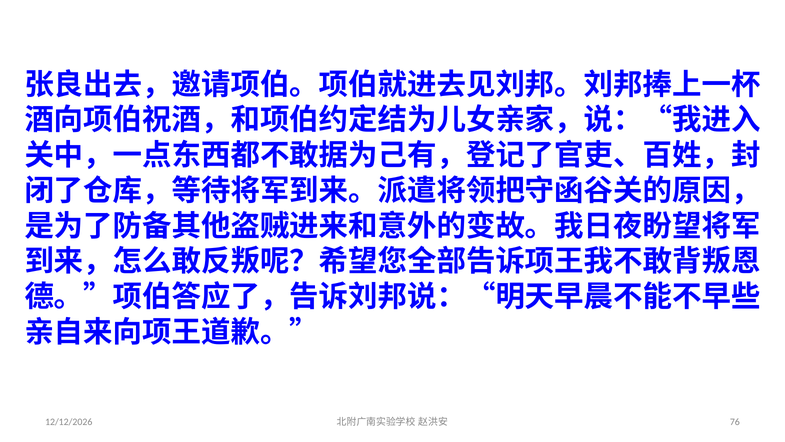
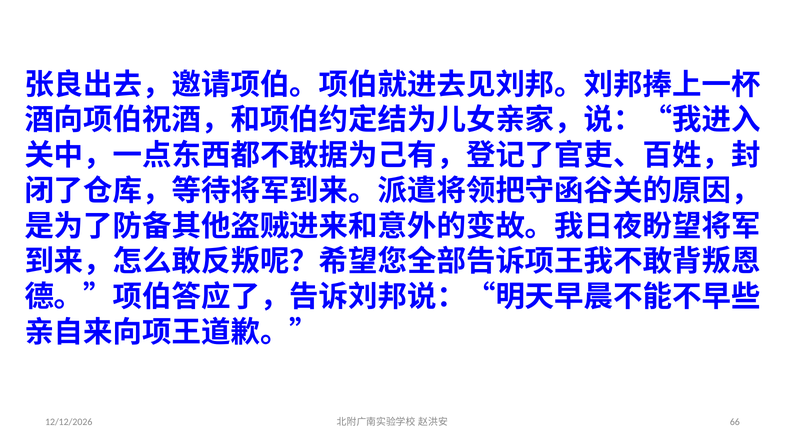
76: 76 -> 66 (735, 422)
